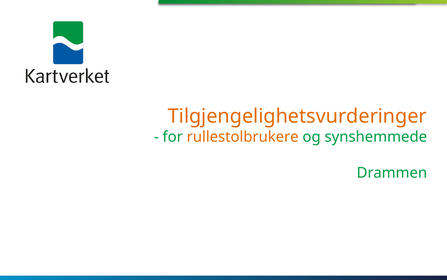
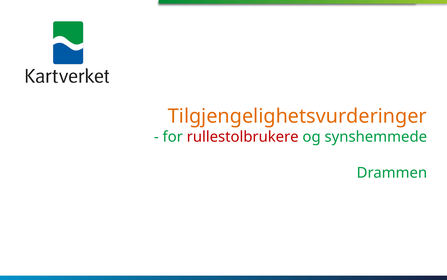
rullestolbrukere colour: orange -> red (243, 137)
